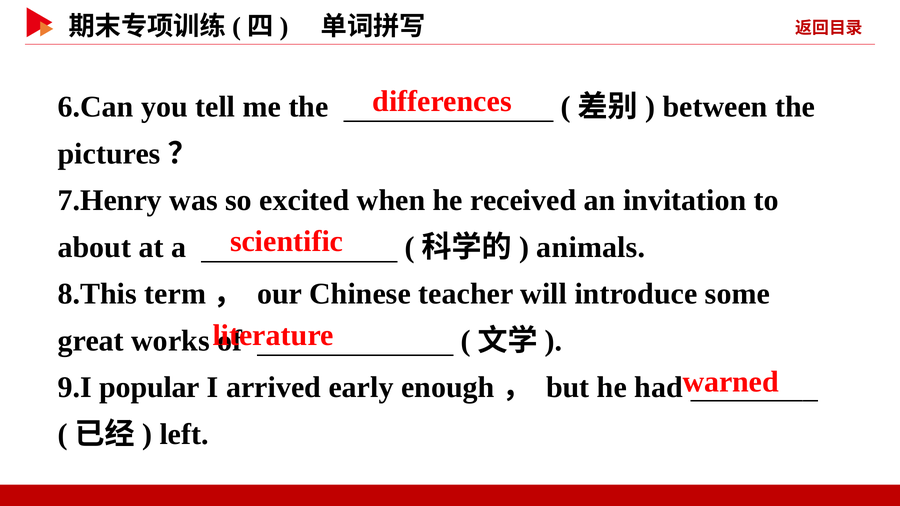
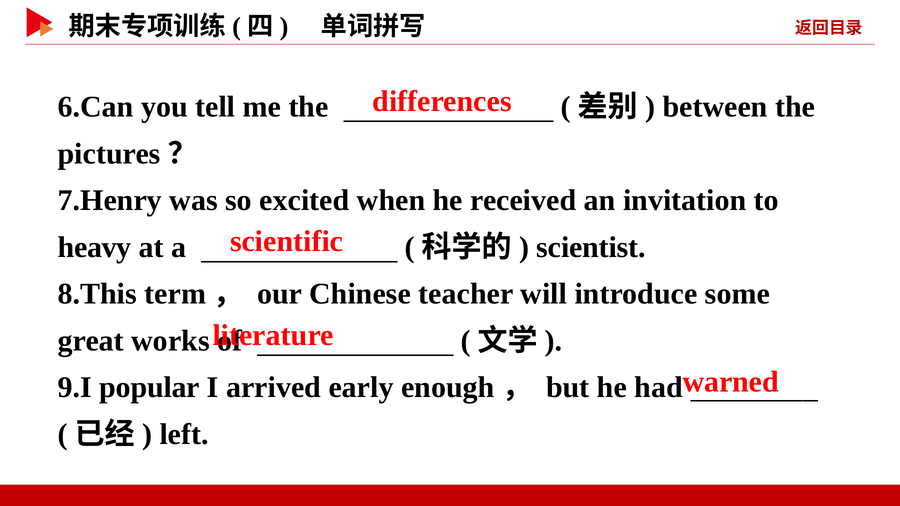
about: about -> heavy (95, 247)
animals: animals -> scientist (591, 247)
